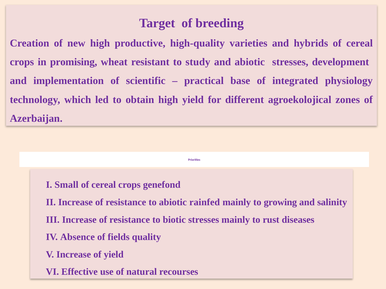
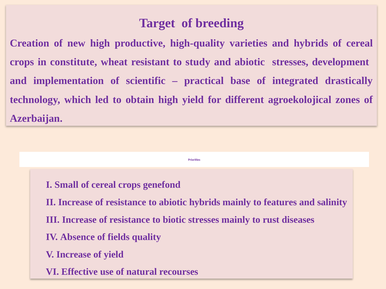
promising: promising -> constitute (74, 62)
physiology: physiology -> drastically (349, 81)
abiotic rainfed: rainfed -> hybrids (205, 203)
growing: growing -> features (280, 203)
